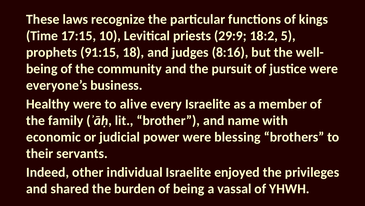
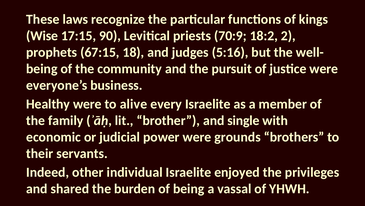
Time: Time -> Wise (42, 36)
10: 10 -> 90 (110, 36)
29:9: 29:9 -> 70:9 (230, 36)
5: 5 -> 2 (288, 36)
91:15: 91:15 -> 67:15 (100, 52)
8:16: 8:16 -> 5:16 (230, 52)
name: name -> single (243, 120)
blessing: blessing -> grounds (238, 137)
